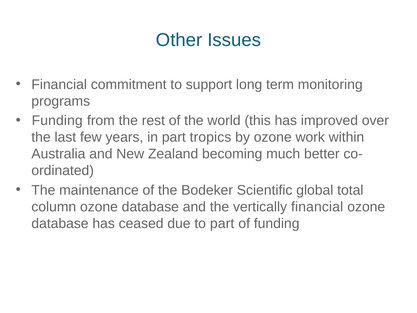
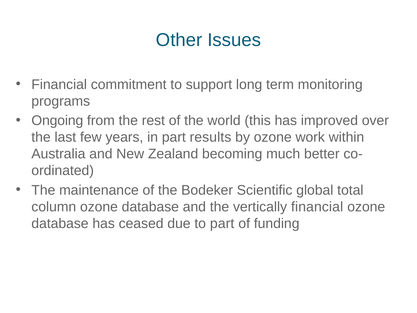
Funding: Funding -> Ongoing (57, 121)
tropics: tropics -> results (210, 137)
